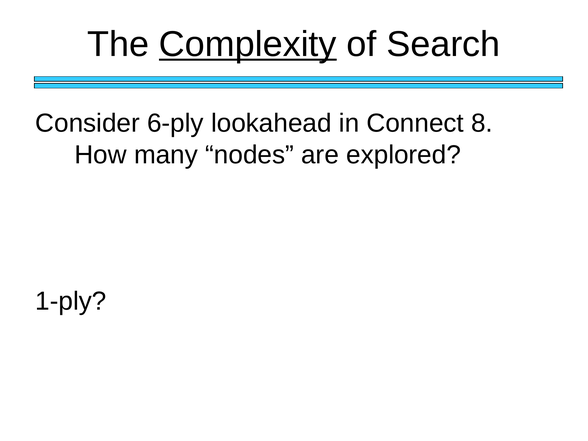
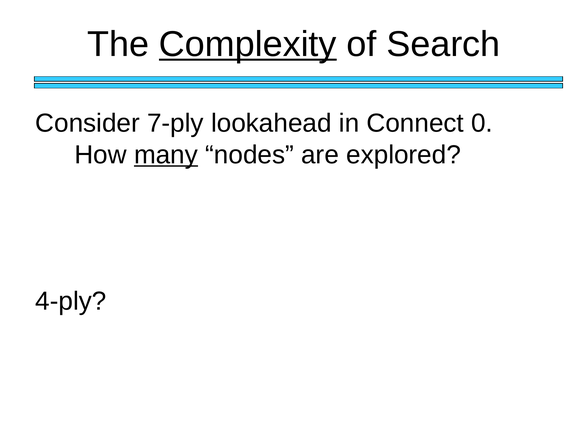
6-ply: 6-ply -> 7-ply (175, 123)
8: 8 -> 0 (482, 123)
many underline: none -> present (166, 155)
1-ply: 1-ply -> 4-ply (71, 301)
